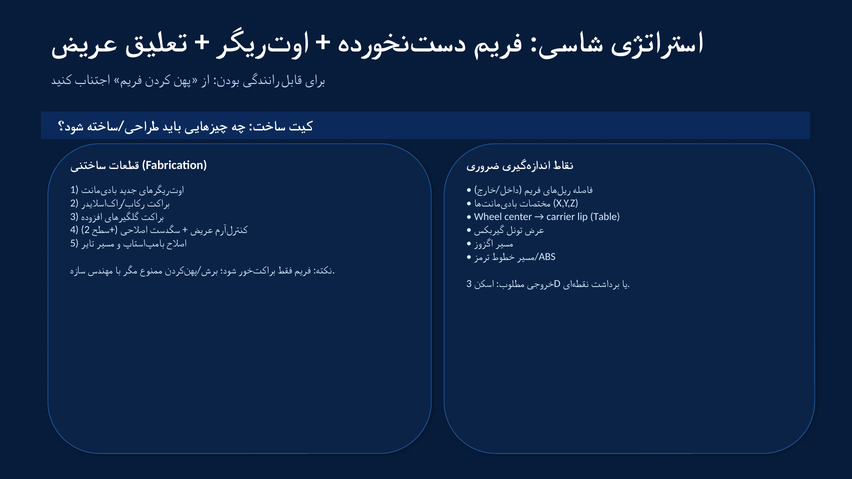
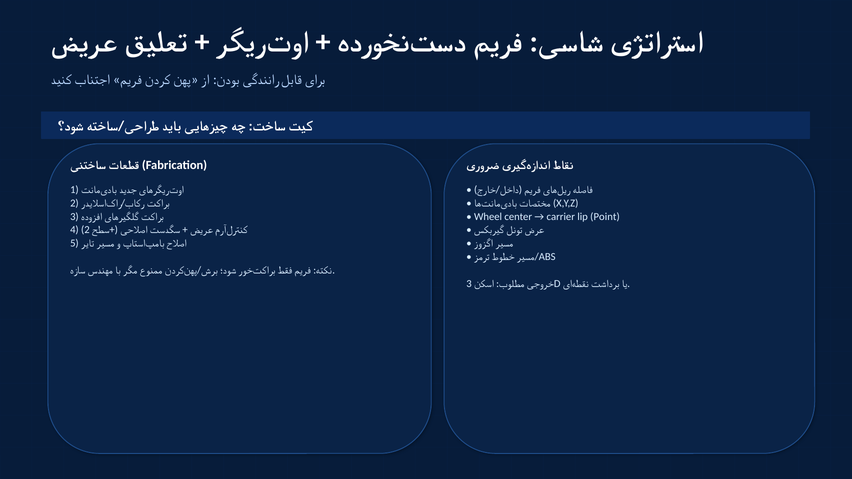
Table: Table -> Point (605, 217)
